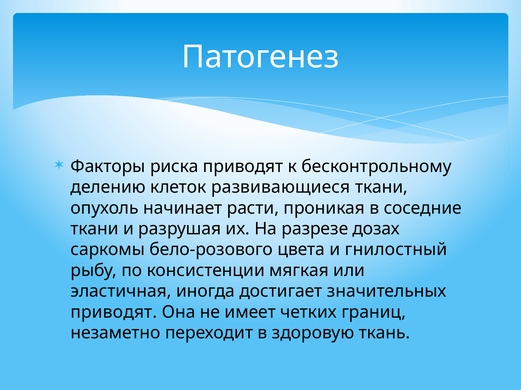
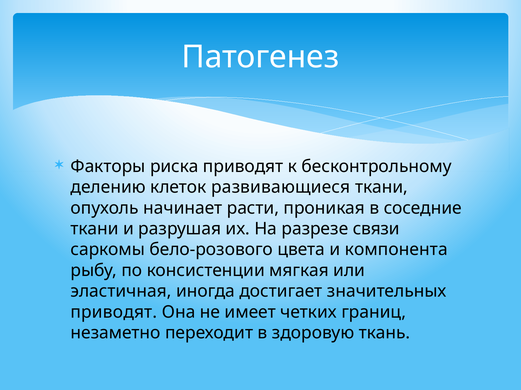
дозах: дозах -> связи (376, 229)
гнилостный: гнилостный -> компонента (396, 250)
